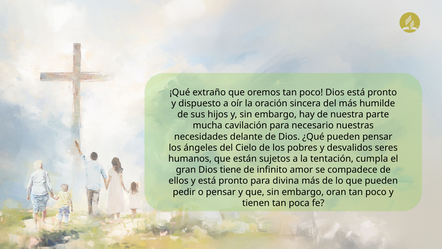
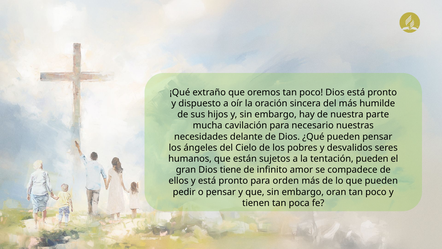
tentación cumpla: cumpla -> pueden (372, 159)
divina: divina -> orden (286, 181)
